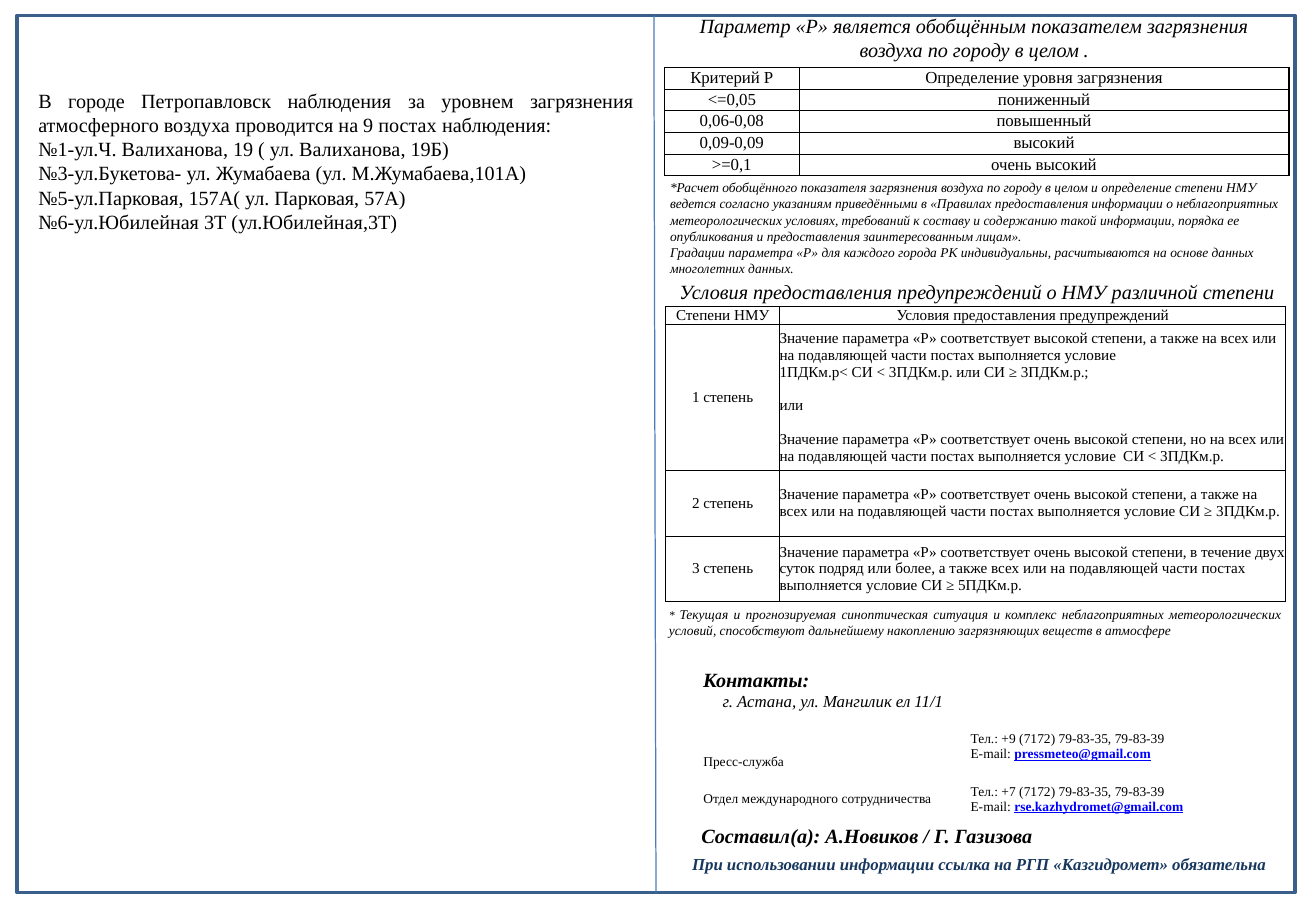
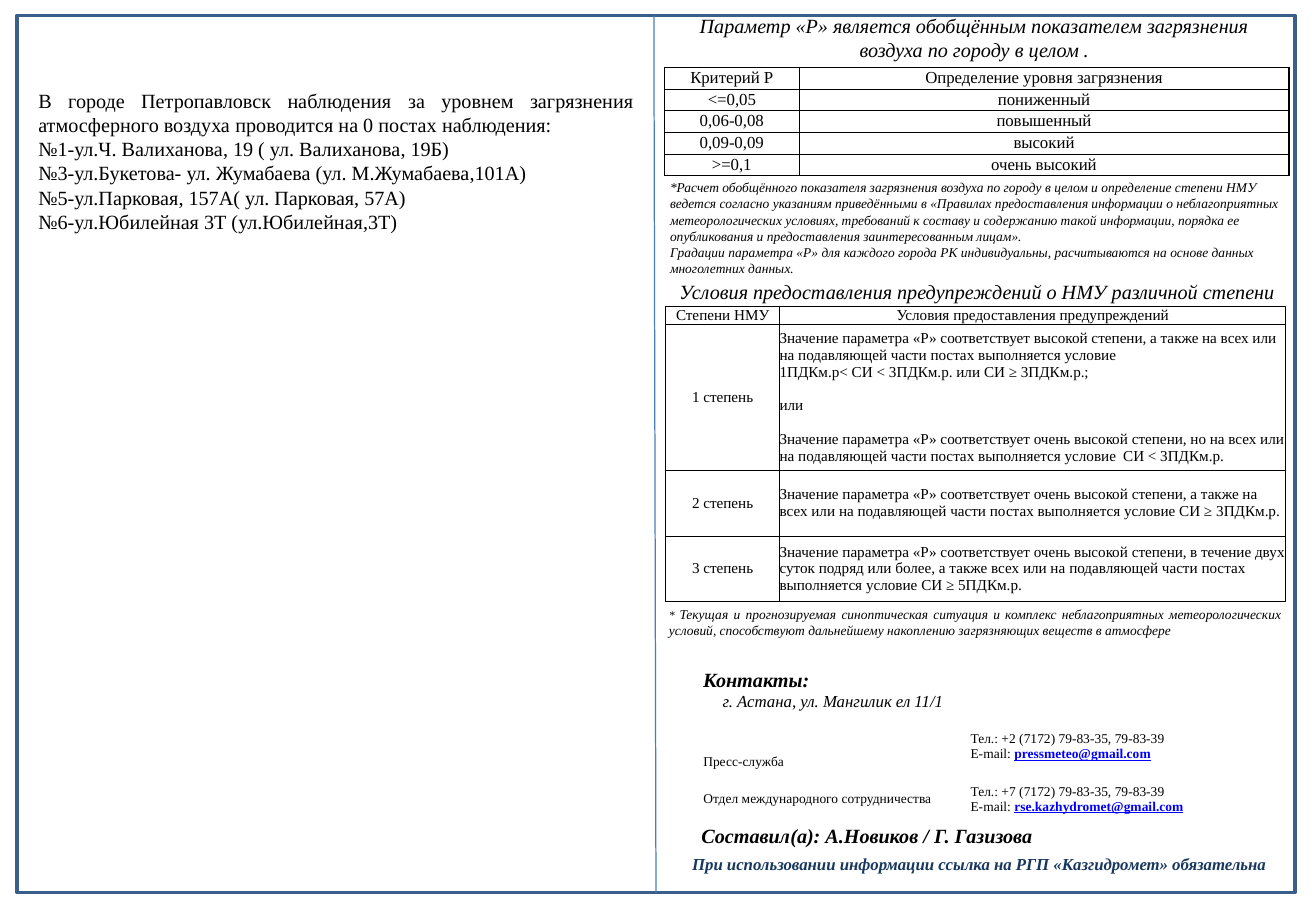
9: 9 -> 0 (368, 126)
+9: +9 -> +2 (1009, 739)
